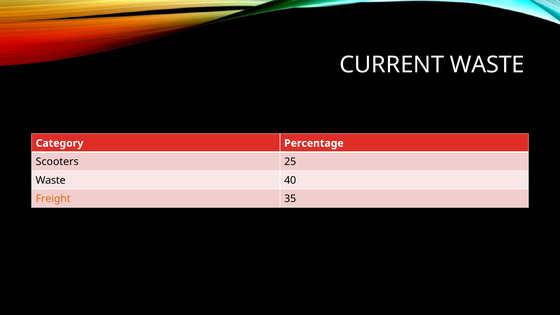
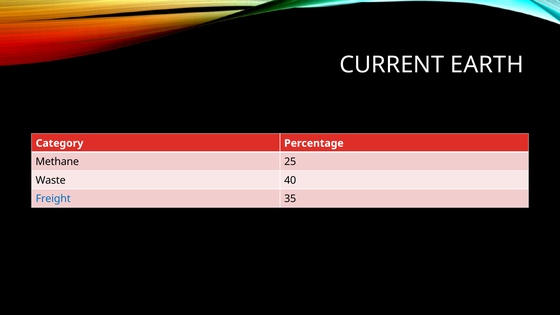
CURRENT WASTE: WASTE -> EARTH (487, 65)
Scooters: Scooters -> Methane (57, 162)
Freight colour: orange -> blue (53, 199)
